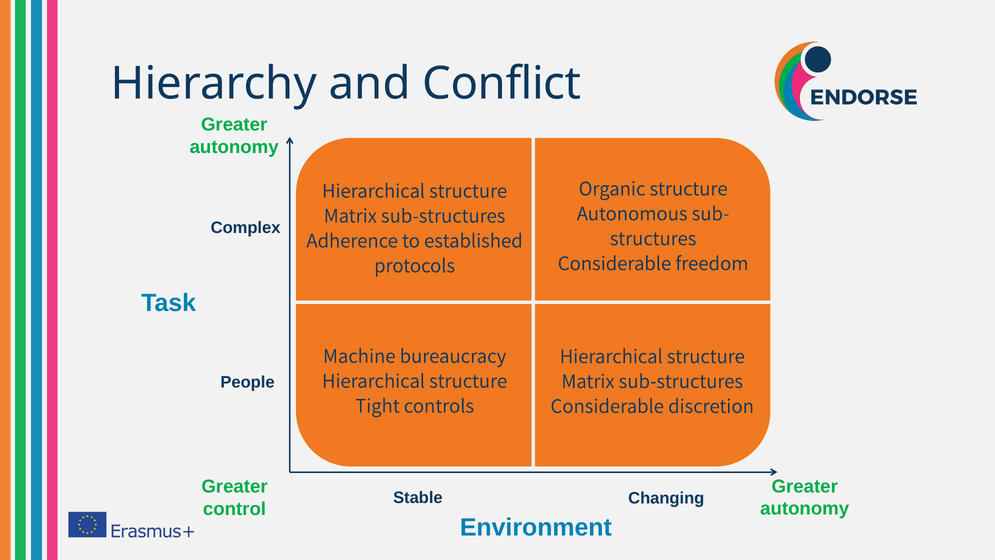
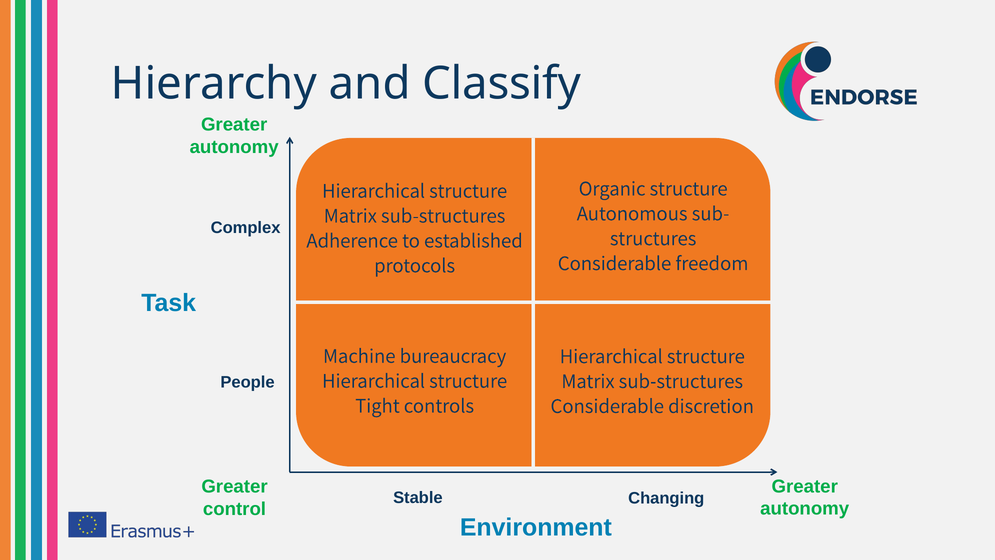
Conflict: Conflict -> Classify (502, 84)
